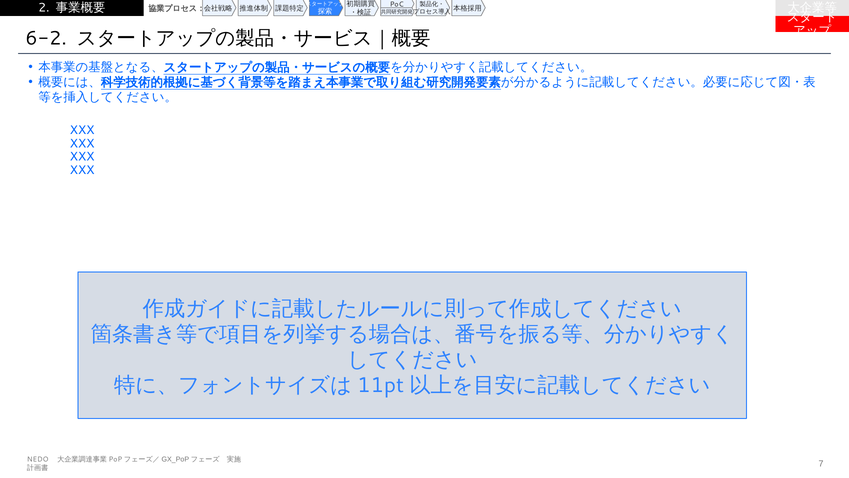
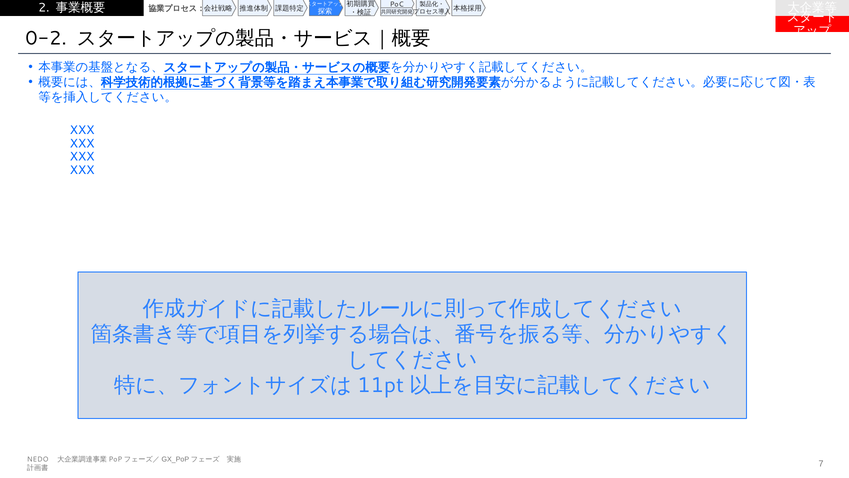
6-2: 6-2 -> 0-2 (46, 38)
